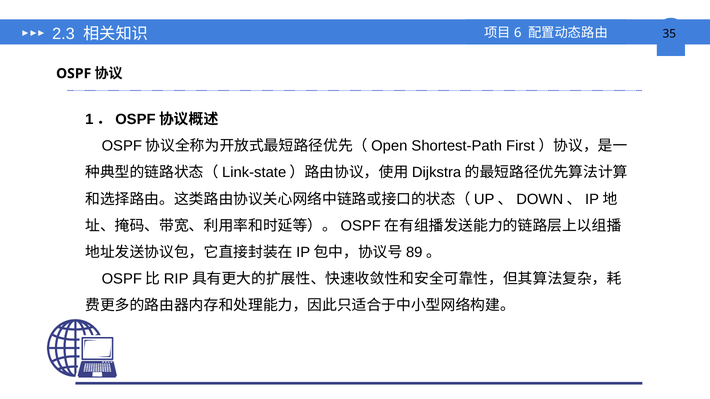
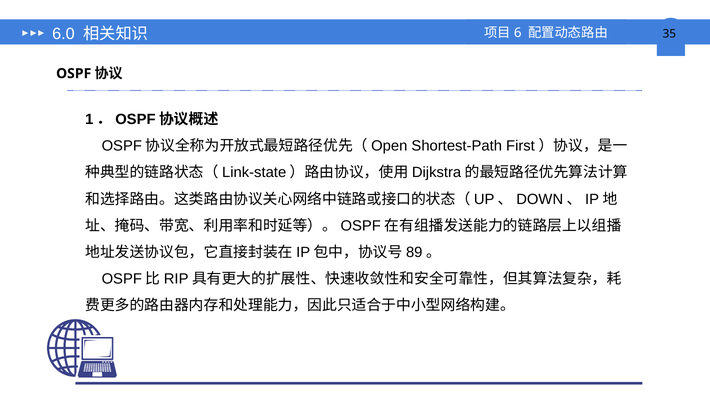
2.3: 2.3 -> 6.0 (63, 34)
